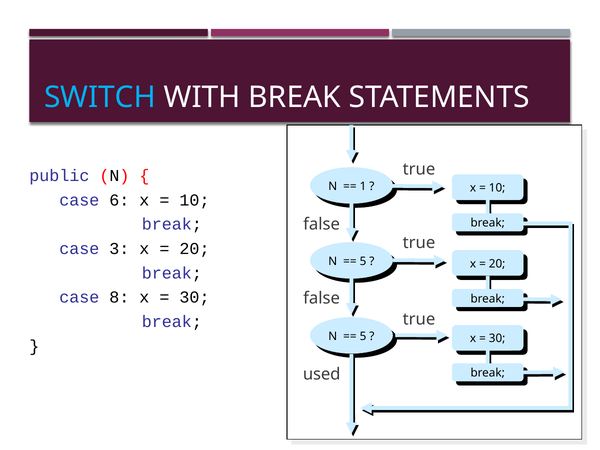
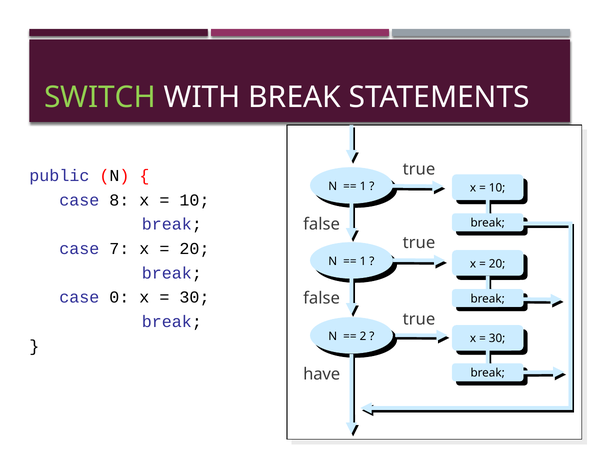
SWITCH colour: light blue -> light green (100, 97)
6: 6 -> 8 (119, 200)
case 3: 3 -> 7 (119, 249)
5: 5 -> 1 (363, 261)
8: 8 -> 0 (119, 297)
5: 5 -> 2 (363, 336)
used: used -> have (322, 374)
